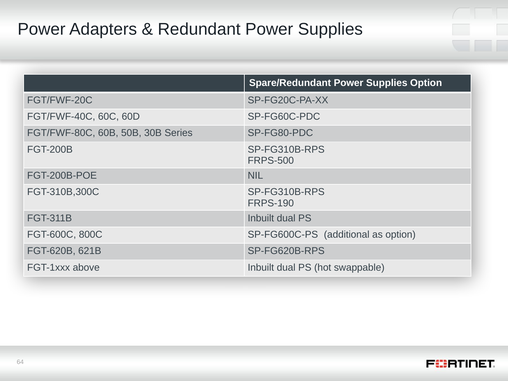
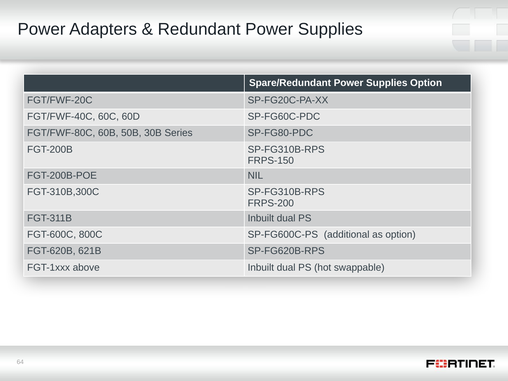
FRPS-500: FRPS-500 -> FRPS-150 (271, 161)
FRPS-190: FRPS-190 -> FRPS-200 (271, 203)
